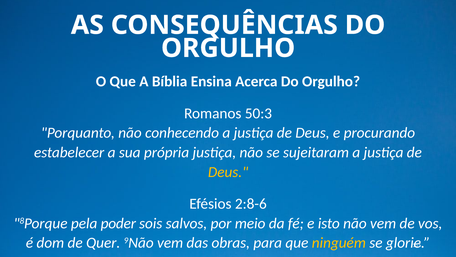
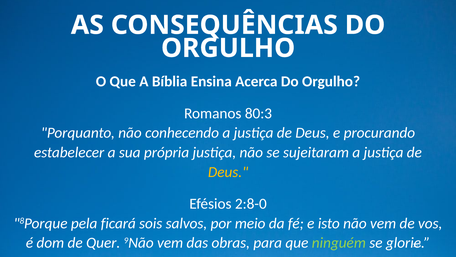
50:3: 50:3 -> 80:3 (258, 113)
2:8-6: 2:8-6 -> 2:8-0 (251, 203)
poder: poder -> ficará (118, 223)
ninguém colour: yellow -> light green (339, 242)
